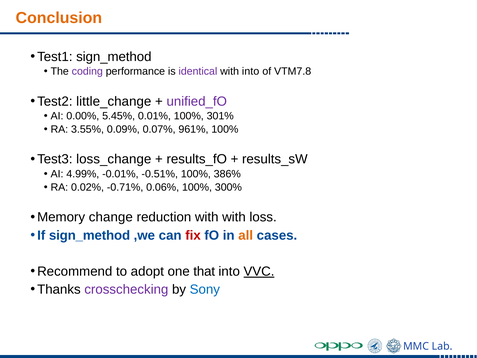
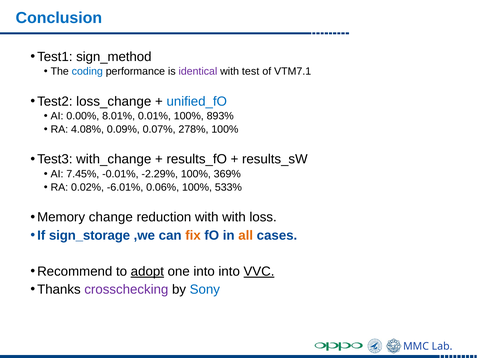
Conclusion colour: orange -> blue (59, 18)
coding colour: purple -> blue (87, 71)
with into: into -> test (251, 71)
VTM7.8: VTM7.8 -> VTM7.1 (293, 71)
little_change: little_change -> loss_change (114, 101)
unified_fO colour: purple -> blue (197, 101)
5.45%: 5.45% -> 8.01% (119, 116)
301%: 301% -> 893% (220, 116)
3.55%: 3.55% -> 4.08% (88, 129)
961%: 961% -> 278% (193, 129)
loss_change: loss_change -> with_change (114, 159)
4.99%: 4.99% -> 7.45% (83, 174)
-0.51%: -0.51% -> -2.29% (160, 174)
386%: 386% -> 369% (227, 174)
-0.71%: -0.71% -> -6.01% (125, 187)
300%: 300% -> 533% (228, 187)
If sign_method: sign_method -> sign_storage (90, 235)
fix colour: red -> orange (193, 235)
adopt underline: none -> present (147, 271)
one that: that -> into (204, 271)
